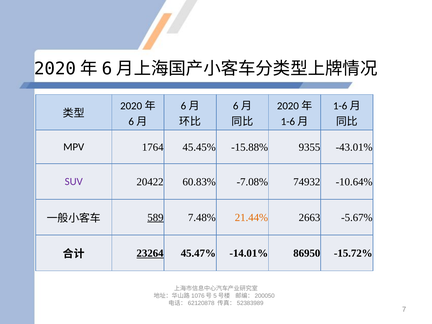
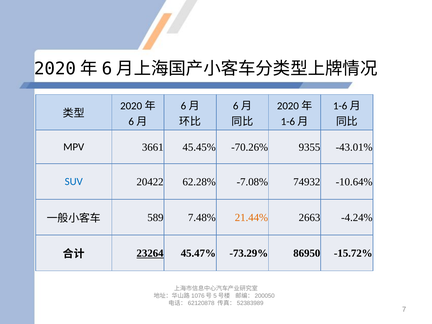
1764: 1764 -> 3661 (153, 147)
-15.88%: -15.88% -> -70.26% (250, 147)
SUV colour: purple -> blue (74, 182)
60.83%: 60.83% -> 62.28% (199, 182)
589 underline: present -> none (155, 218)
-5.67%: -5.67% -> -4.24% (357, 218)
-14.01%: -14.01% -> -73.29% (249, 253)
